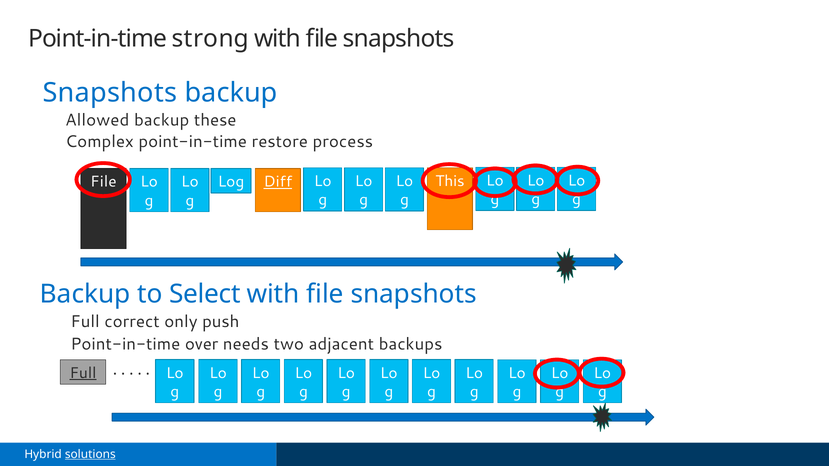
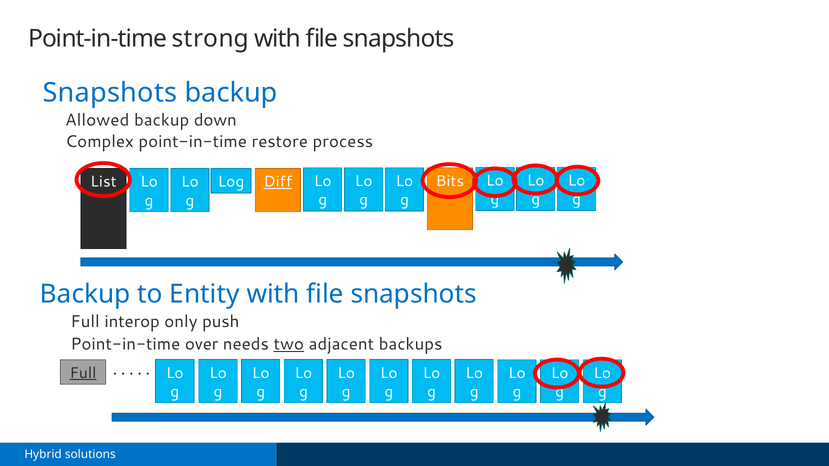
these: these -> down (215, 120)
This: This -> Bits (450, 181)
File: File -> List (103, 182)
Select: Select -> Entity (205, 294)
correct: correct -> interop (132, 322)
two underline: none -> present (289, 344)
solutions underline: present -> none (90, 454)
